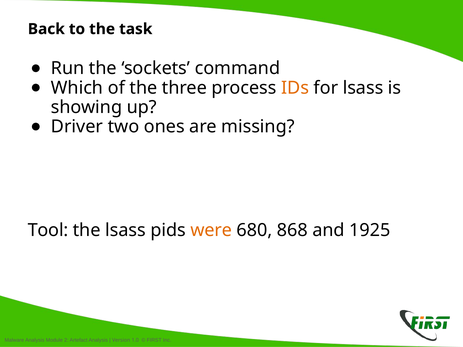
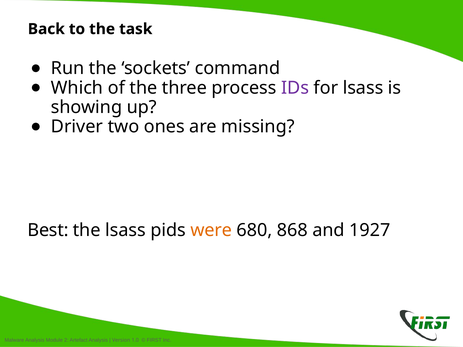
IDs colour: orange -> purple (295, 88)
Tool: Tool -> Best (48, 230)
1925: 1925 -> 1927 (370, 230)
